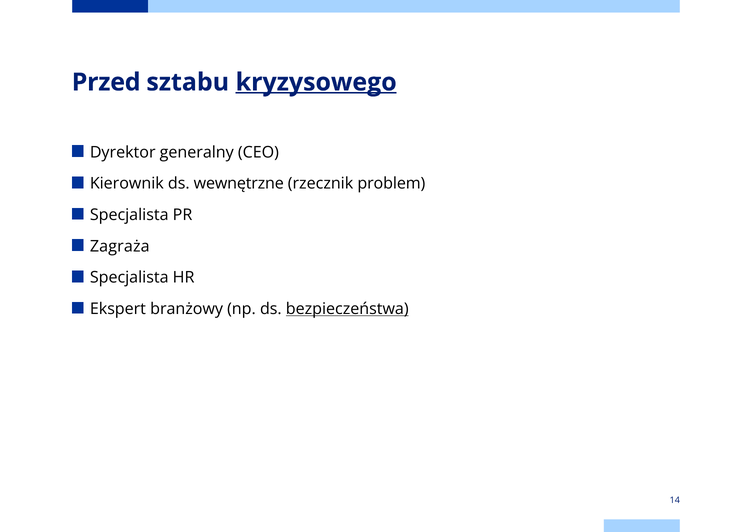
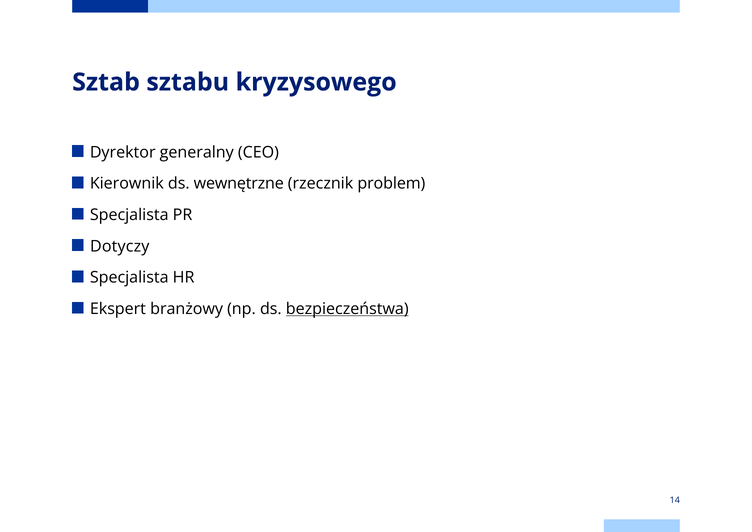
Przed: Przed -> Sztab (106, 82)
kryzysowego underline: present -> none (316, 82)
Zagraża: Zagraża -> Dotyczy (120, 246)
